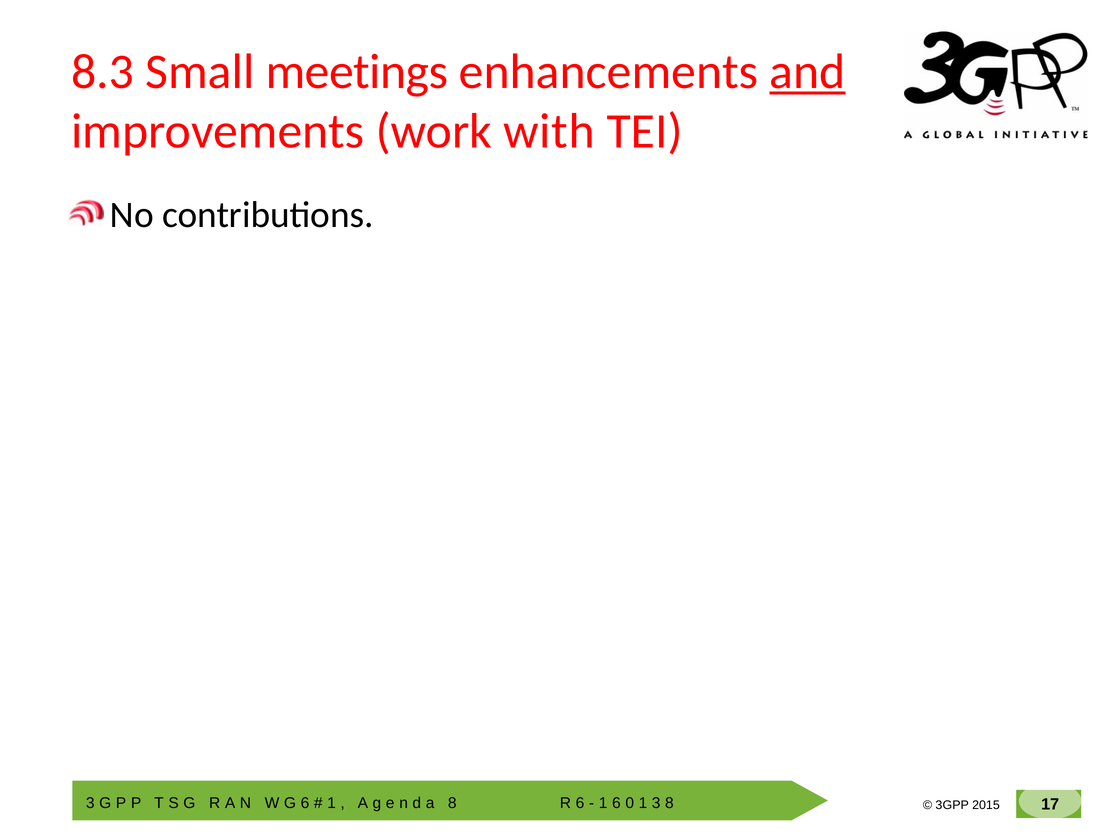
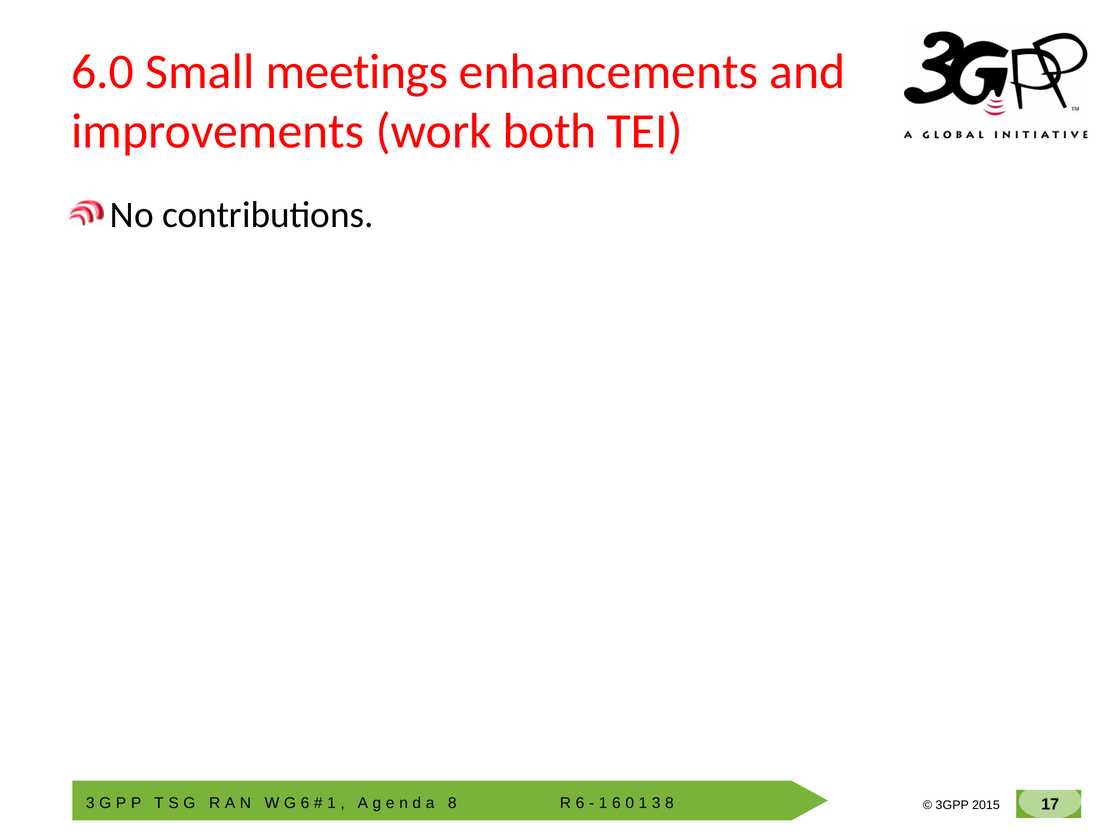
8.3: 8.3 -> 6.0 (103, 72)
and underline: present -> none (807, 72)
with: with -> both (550, 131)
